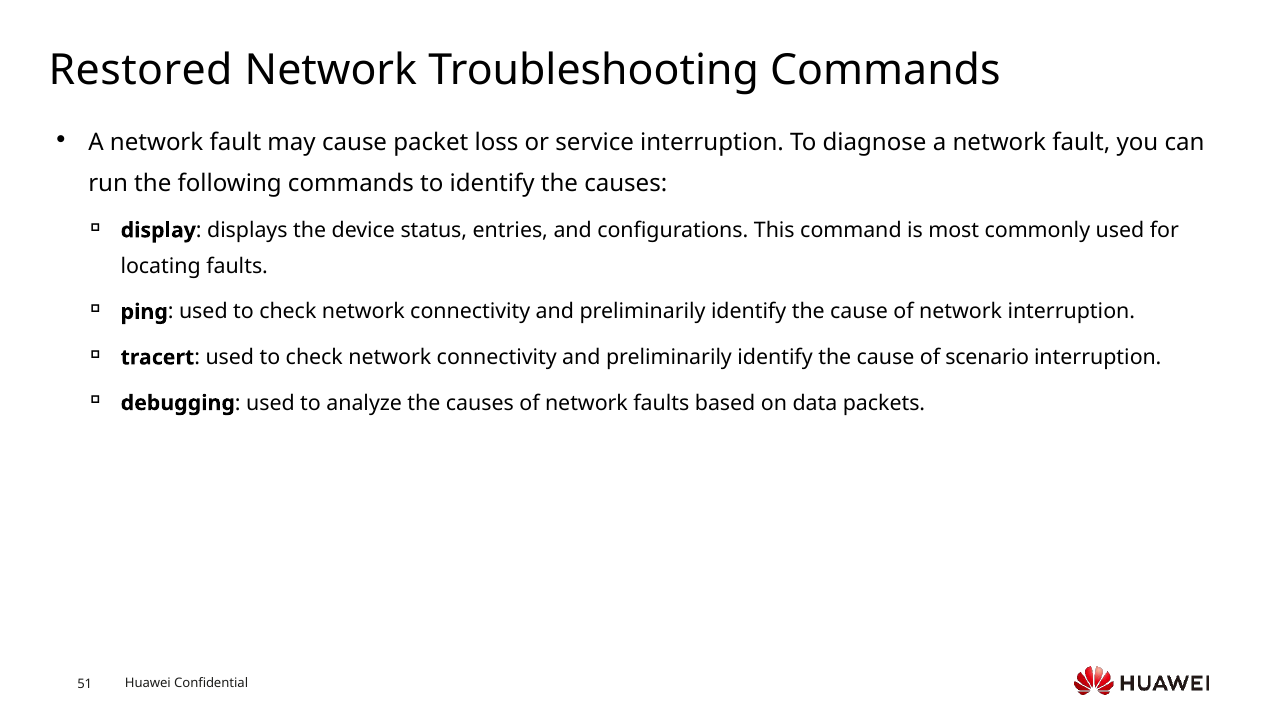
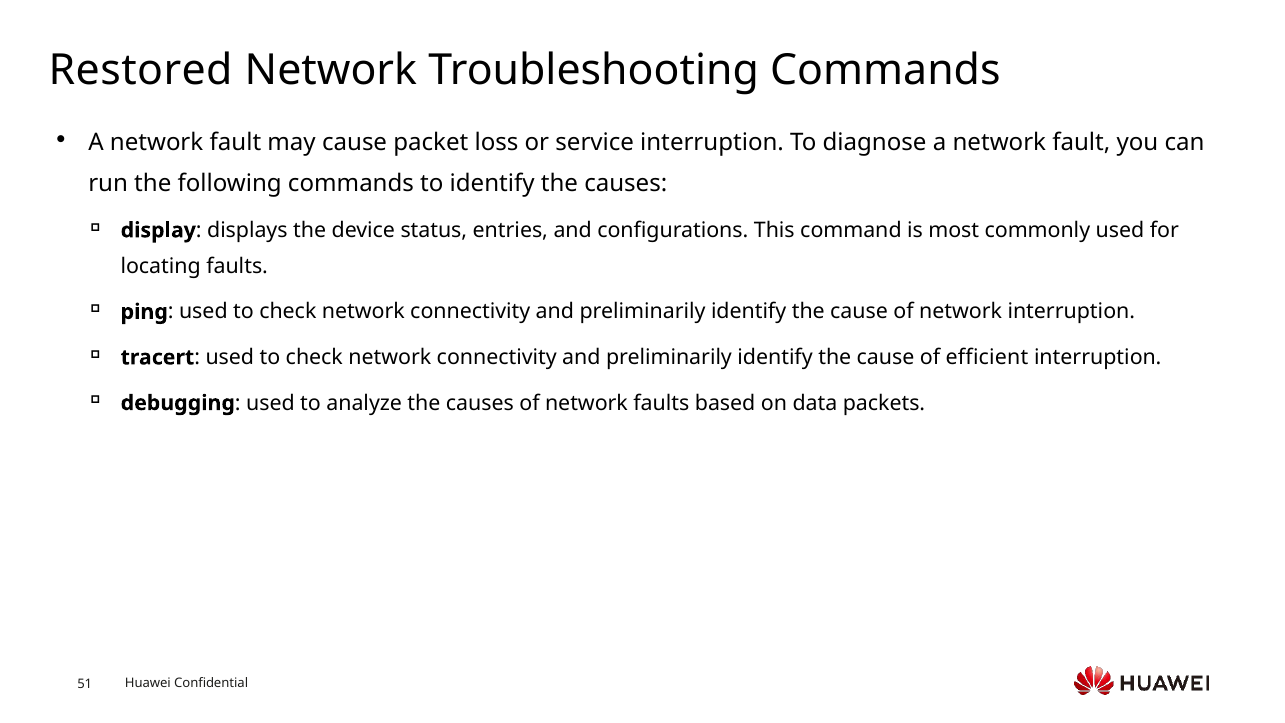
scenario: scenario -> efficient (987, 357)
